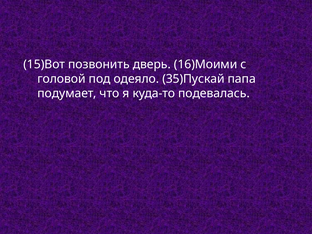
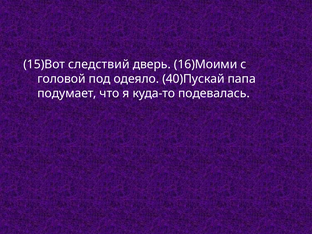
позвонить: позвонить -> следствий (99, 64)
35)Пускай: 35)Пускай -> 40)Пускай (193, 79)
